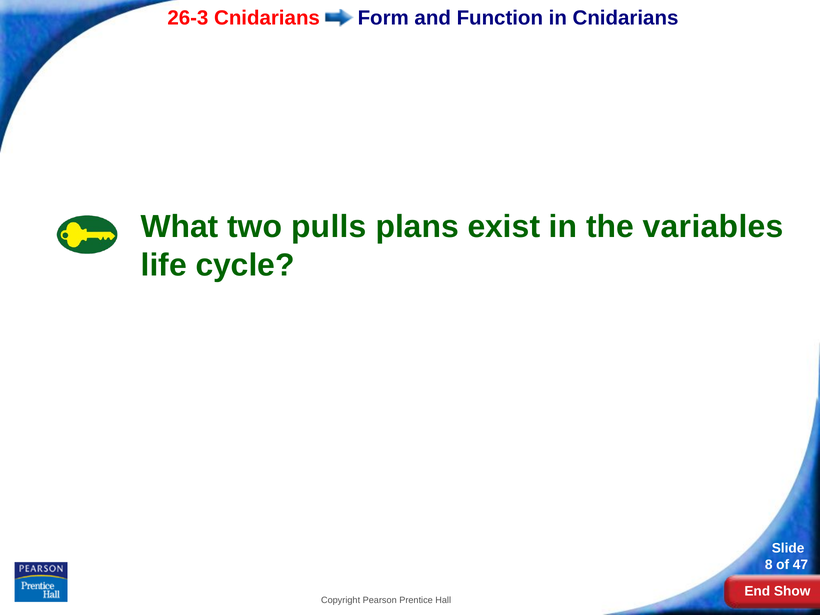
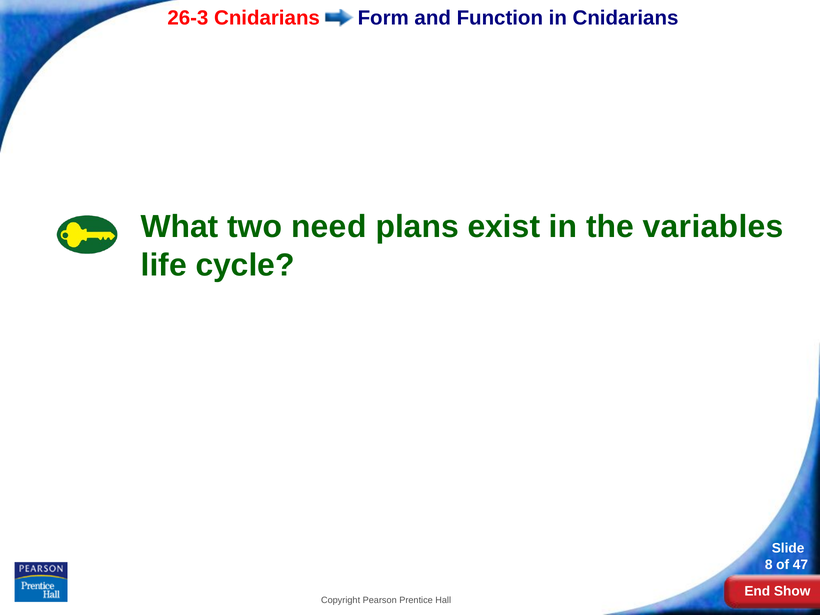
pulls: pulls -> need (329, 227)
